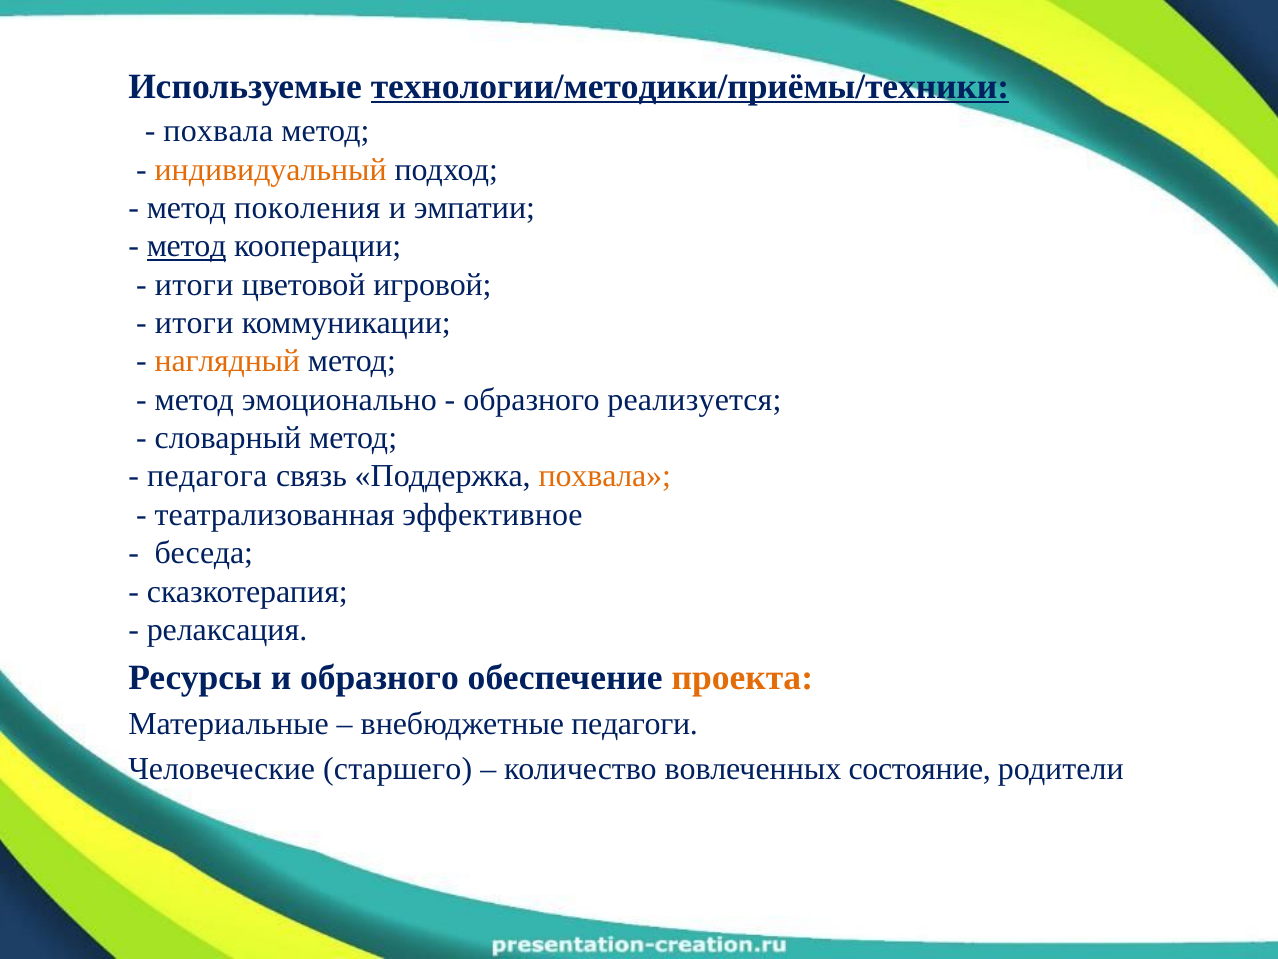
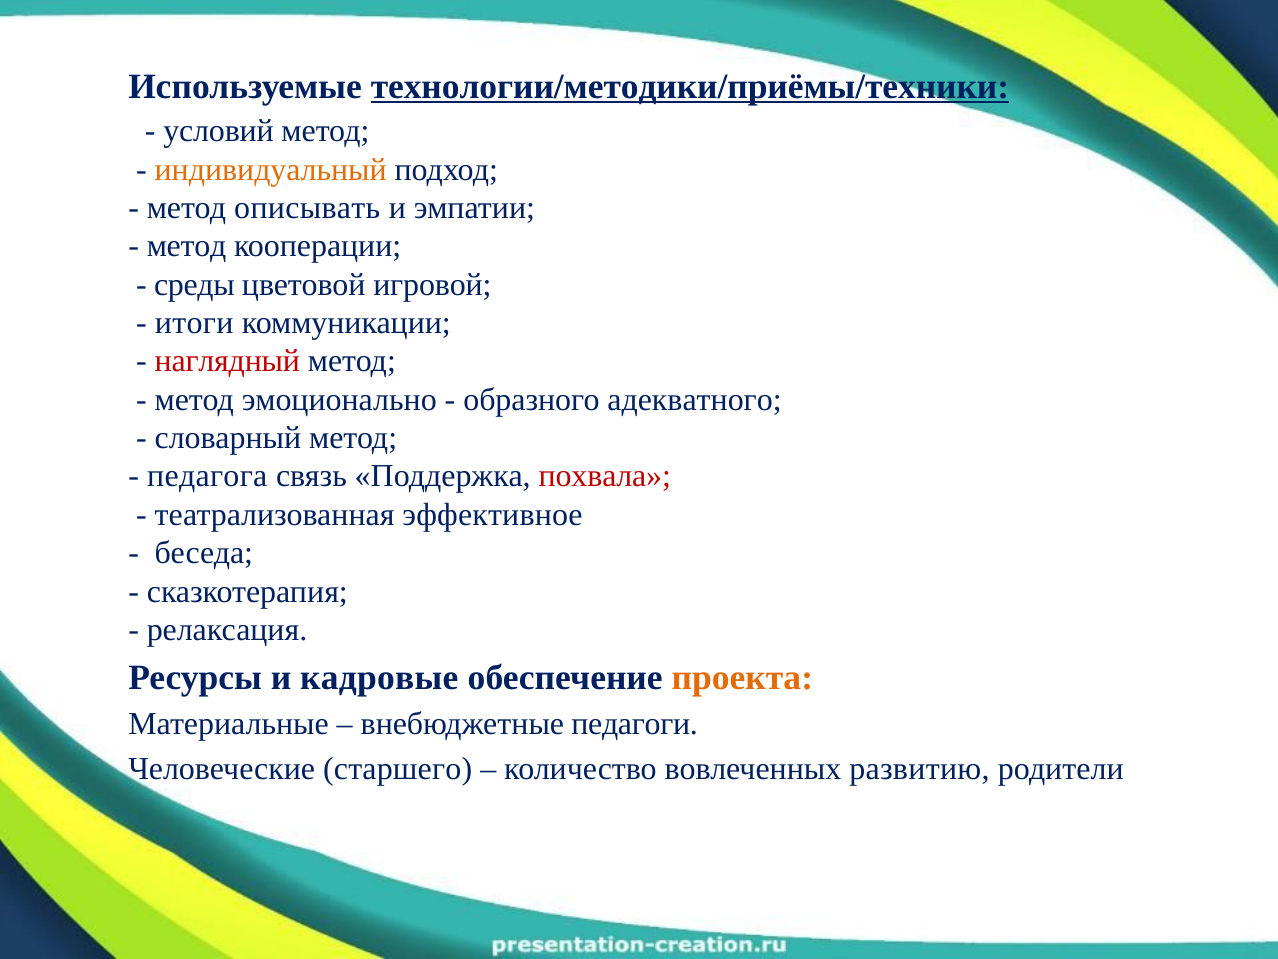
похвала: похвала -> условий (219, 130)
поколения: поколения -> описывать (307, 208)
метод underline: present -> none (186, 246)
итоги: итоги -> среды (194, 284)
наглядный colour: orange -> red (227, 361)
реализуется: реализуется -> адекватного (695, 399)
похвала colour: orange -> red (605, 476)
и образного: образного -> кадровые (379, 677)
состояние: состояние -> развитию (919, 769)
